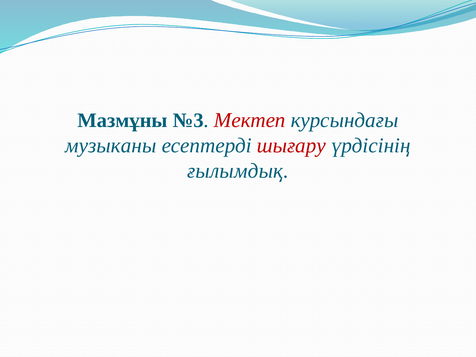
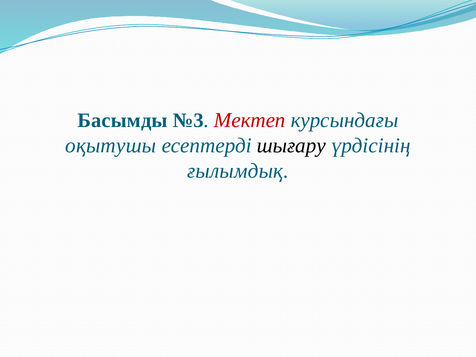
Мазмұны: Мазмұны -> Басымды (122, 120)
музыканы: музыканы -> оқытушы (111, 146)
шығару colour: red -> black (291, 146)
